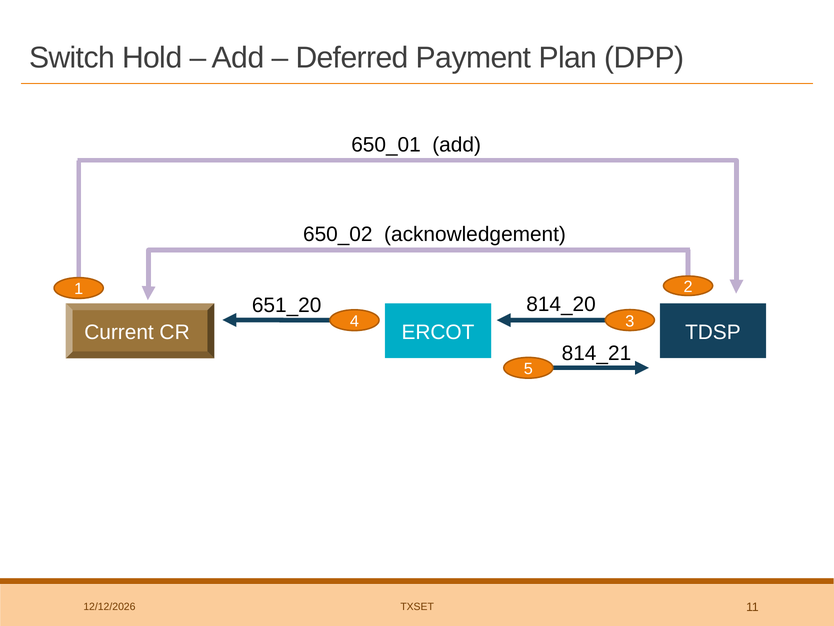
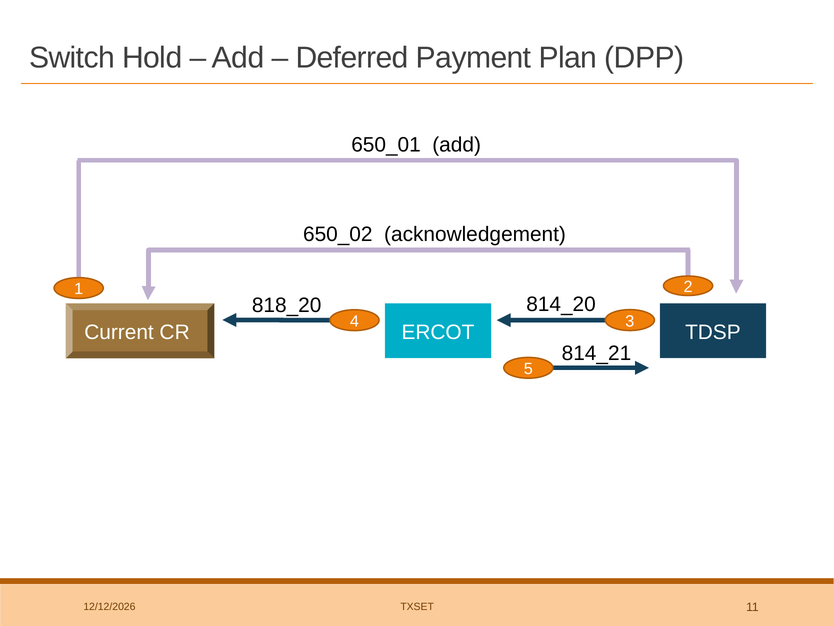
651_20: 651_20 -> 818_20 (287, 305)
